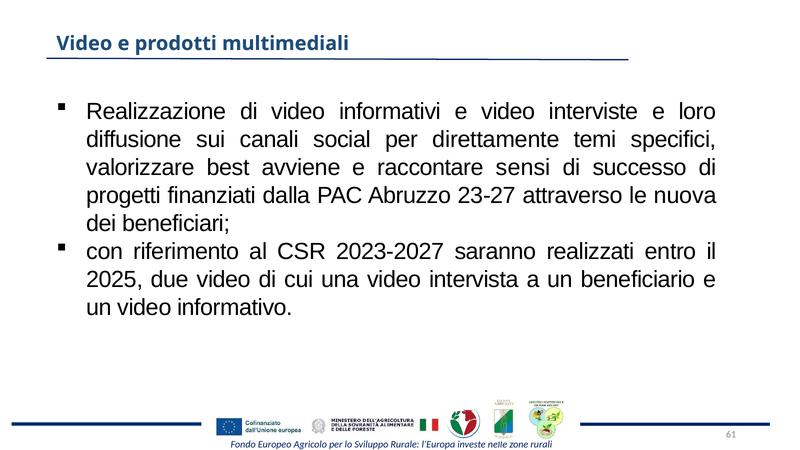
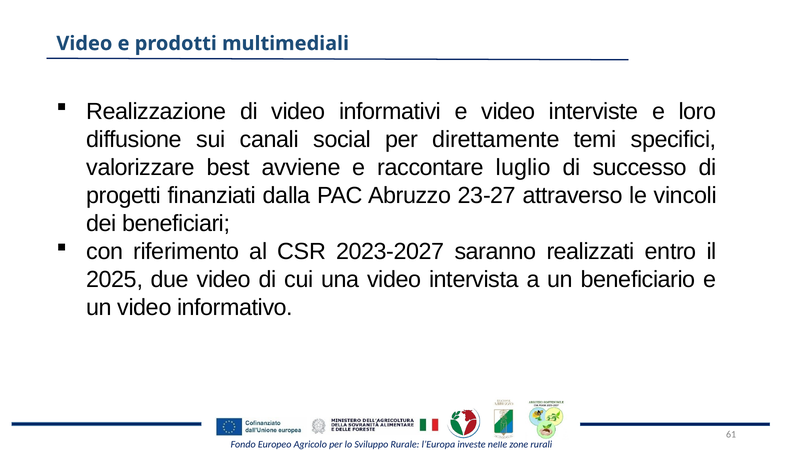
sensi: sensi -> luglio (523, 168)
nuova: nuova -> vincoli (685, 196)
